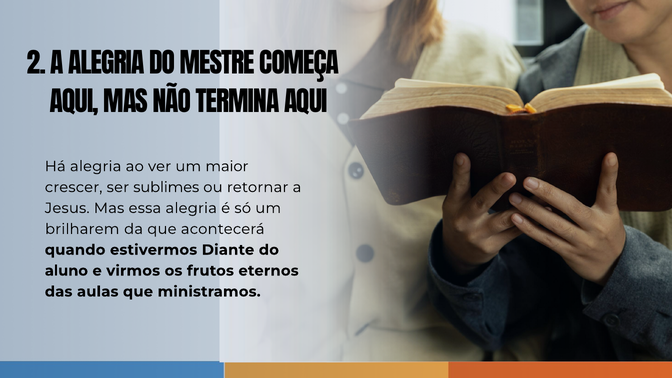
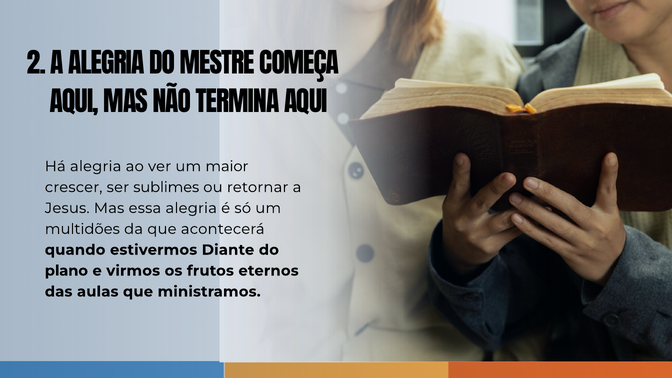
brilharem: brilharem -> multidões (82, 229)
aluno: aluno -> plano (66, 271)
